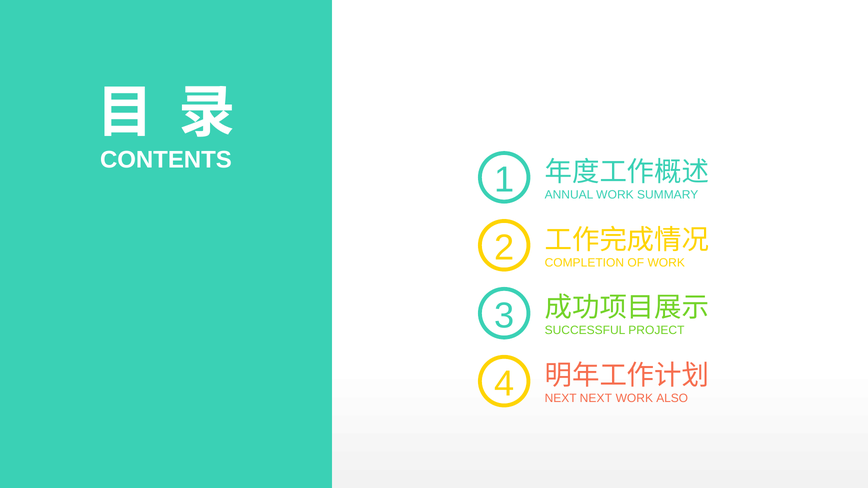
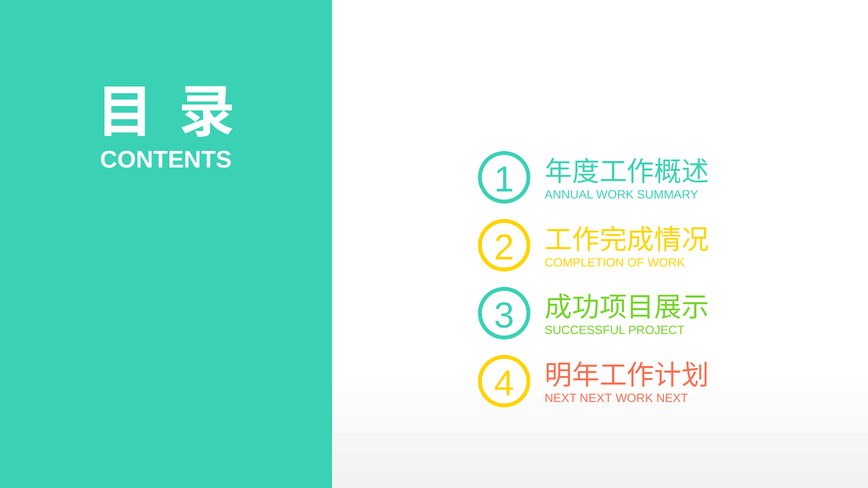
WORK ALSO: ALSO -> NEXT (672, 399)
